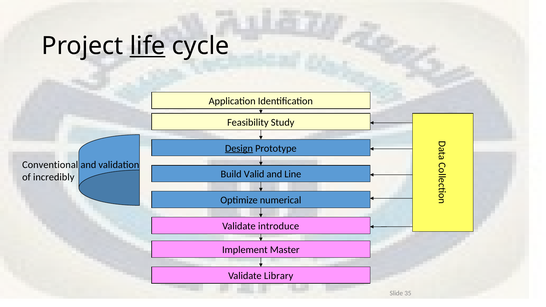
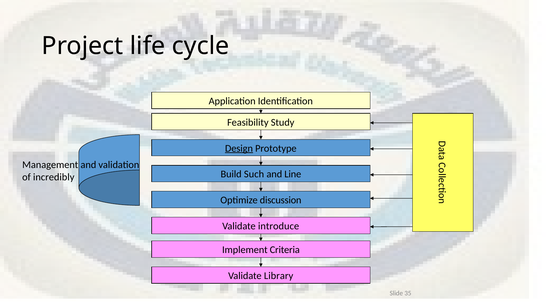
life underline: present -> none (148, 46)
Conventional: Conventional -> Management (50, 165)
Valid: Valid -> Such (254, 174)
numerical: numerical -> discussion (281, 200)
Master: Master -> Criteria (285, 250)
